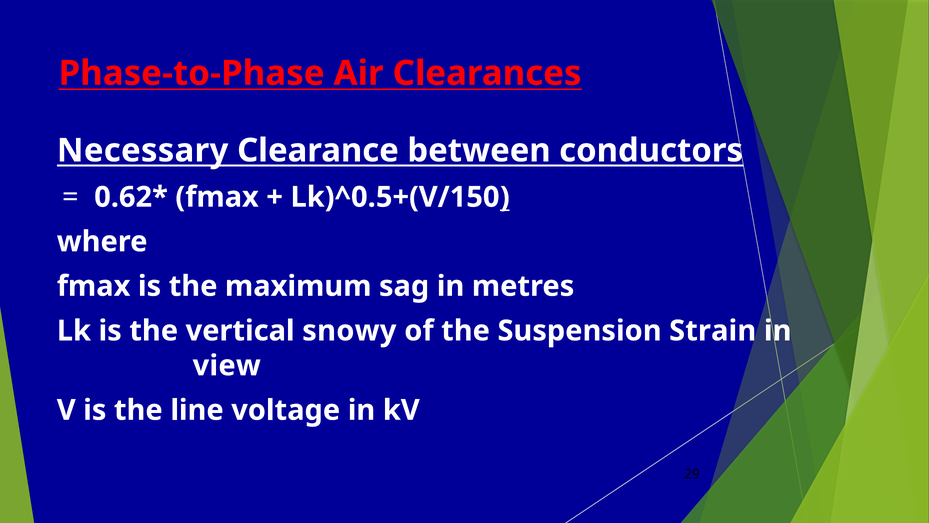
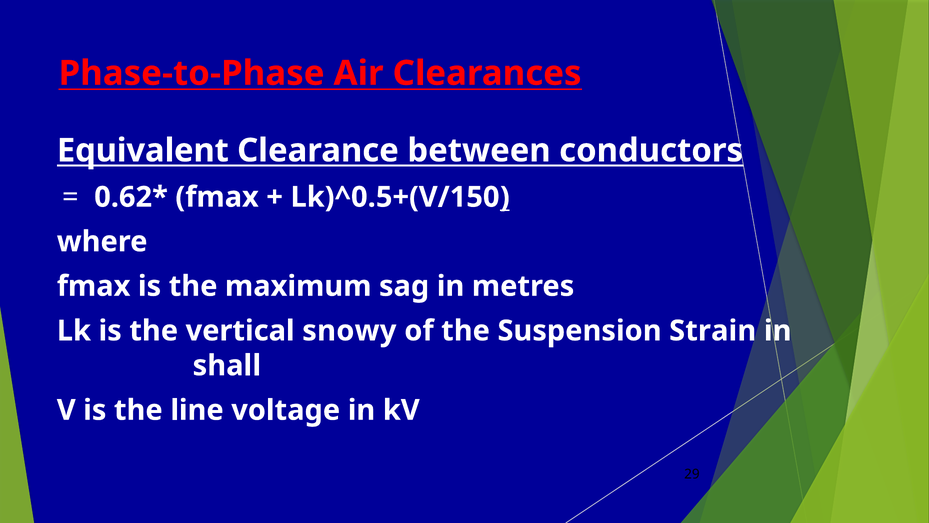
Necessary: Necessary -> Equivalent (143, 150)
view: view -> shall (227, 365)
